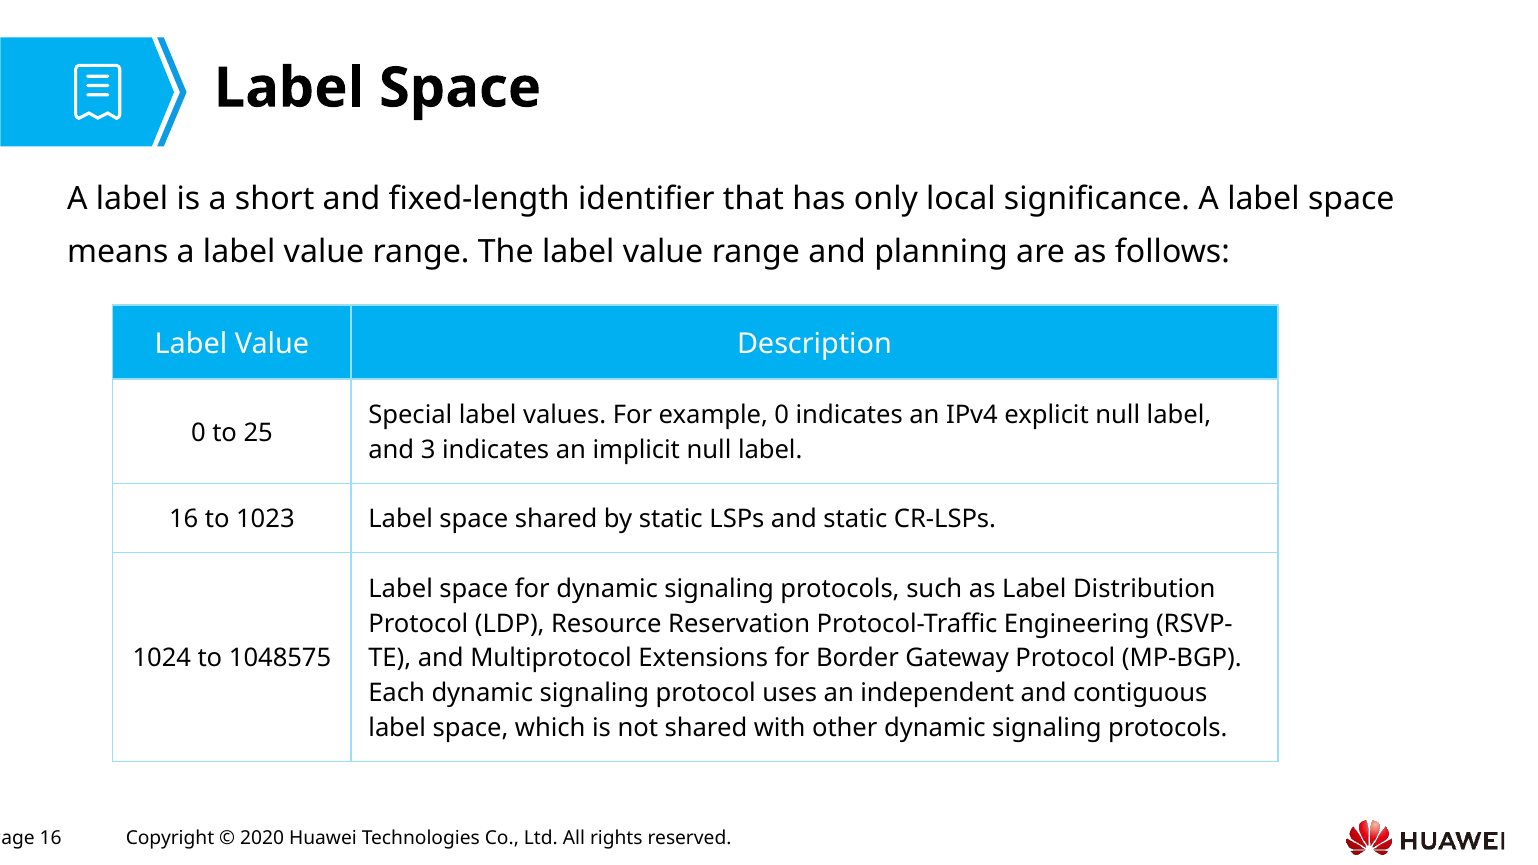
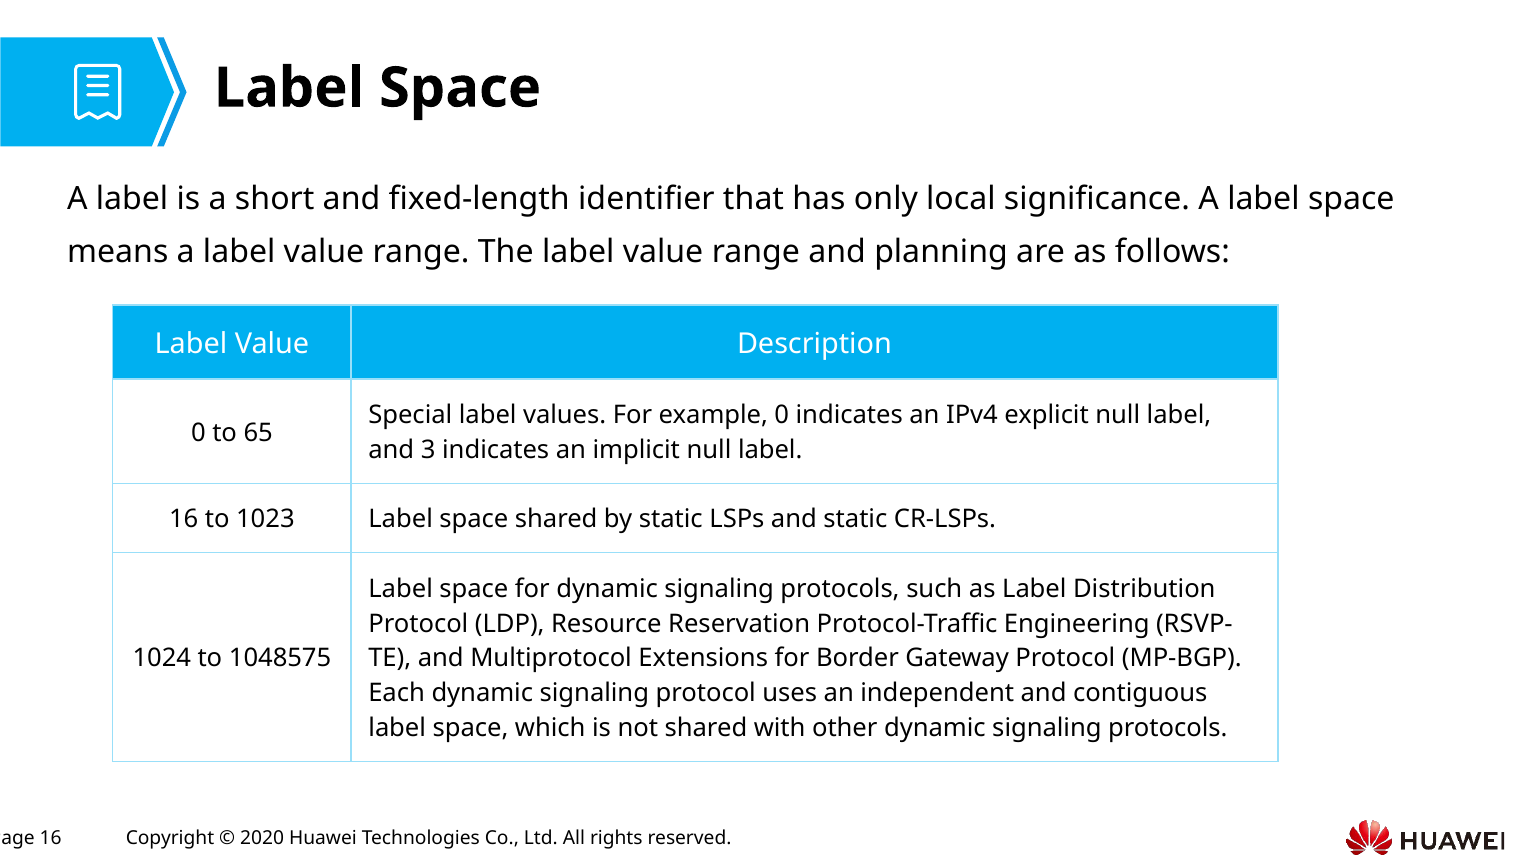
25: 25 -> 65 (258, 433)
